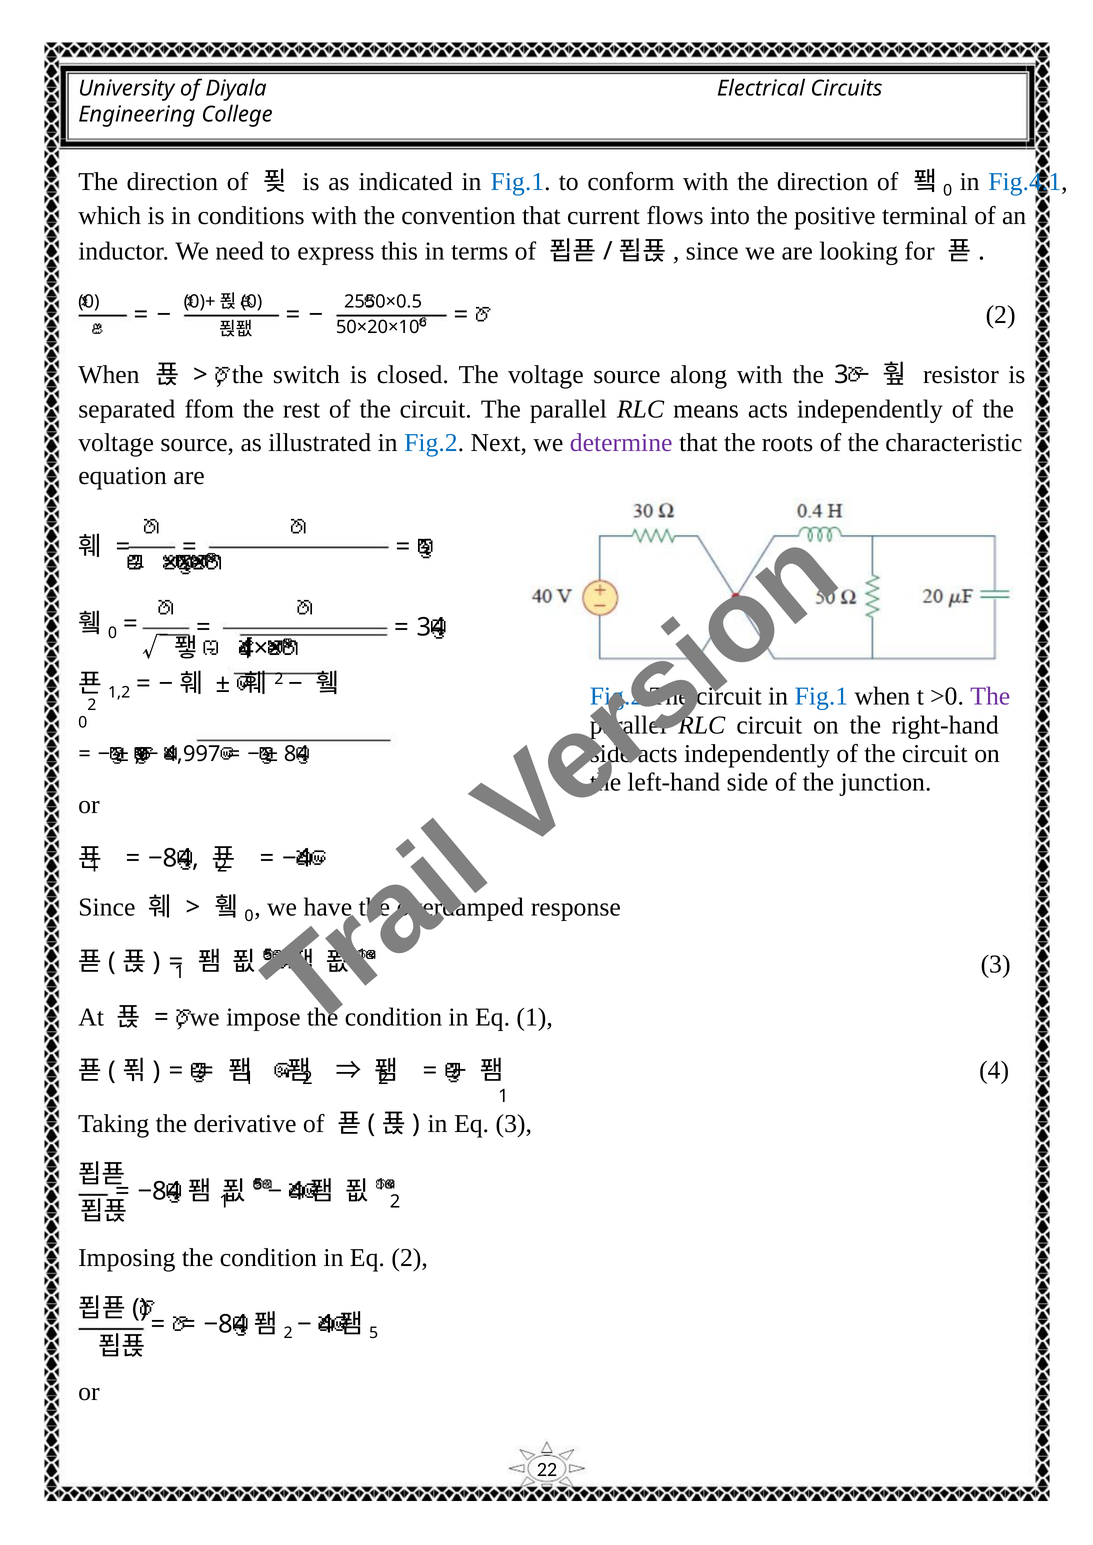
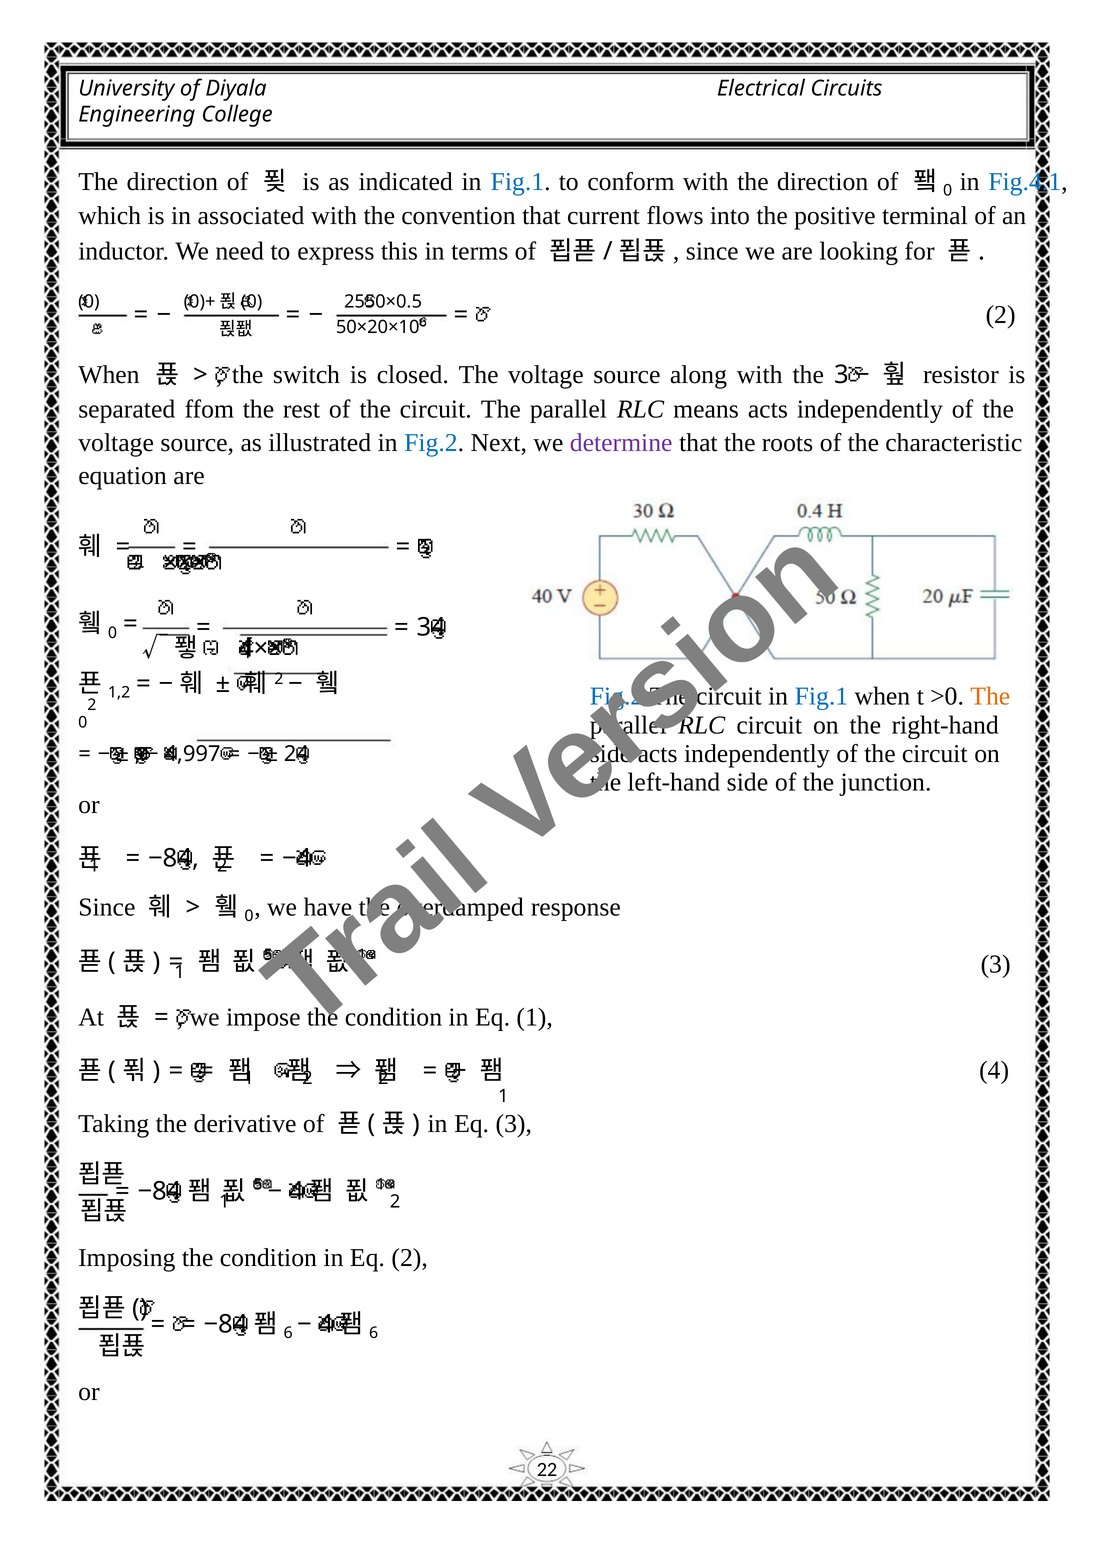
conditions: conditions -> associated (251, 216)
The colour: purple -> orange (990, 696)
8: 8 -> 2 (290, 754)
2: 2 -> 6 (288, 1333)
5: 5 -> 6 (374, 1333)
